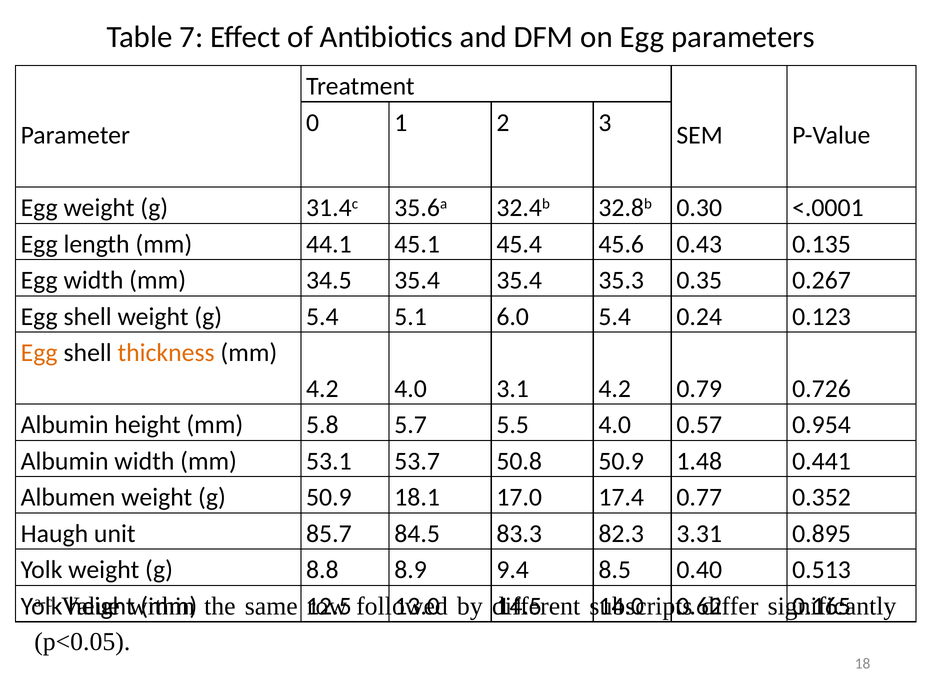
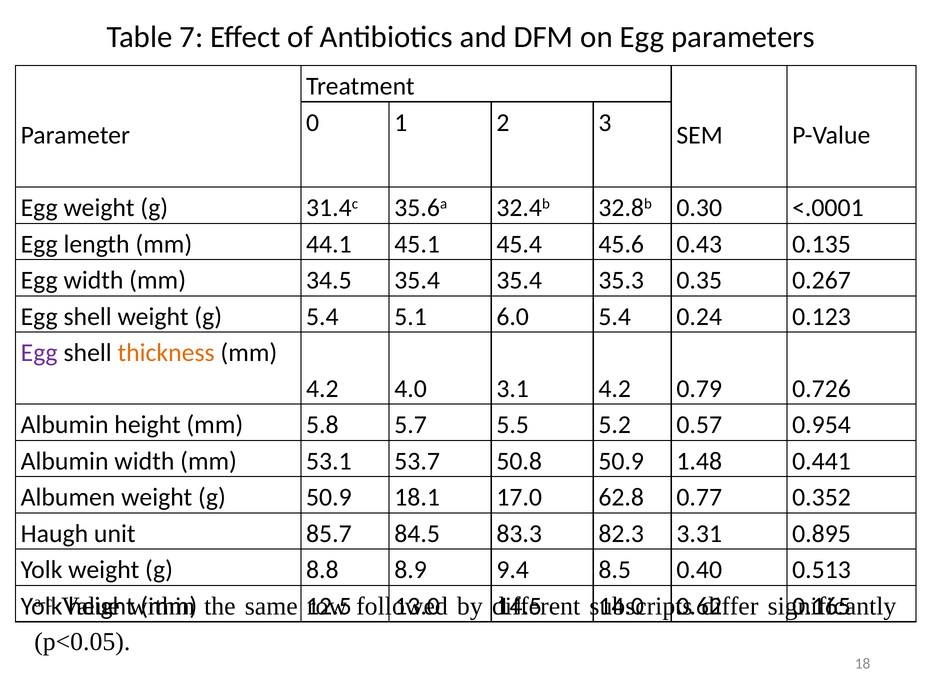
Egg colour: orange -> purple (39, 353)
5.5 4.0: 4.0 -> 5.2 (615, 425)
17.4: 17.4 -> 62.8 (621, 497)
